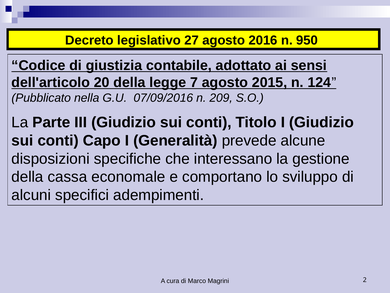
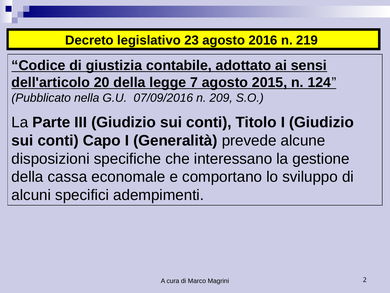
27: 27 -> 23 (192, 40)
950: 950 -> 219 (307, 40)
